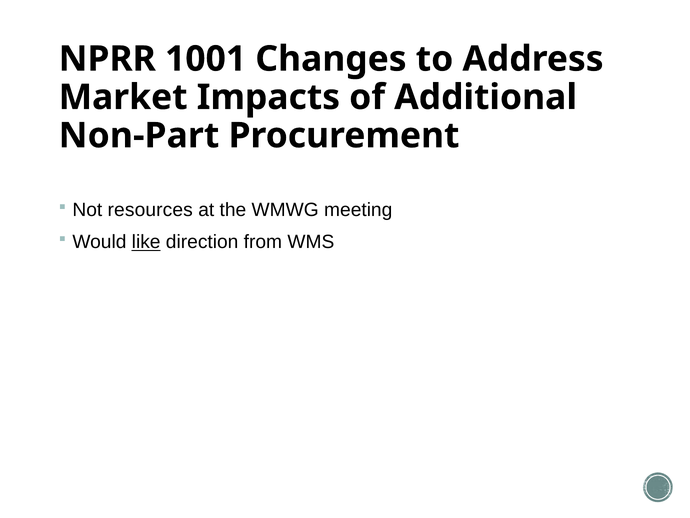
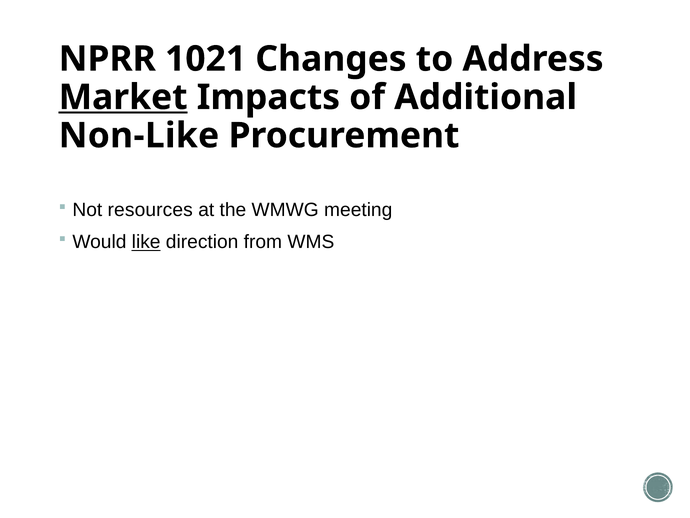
1001: 1001 -> 1021 (206, 59)
Market underline: none -> present (123, 97)
Non-Part: Non-Part -> Non-Like (139, 135)
